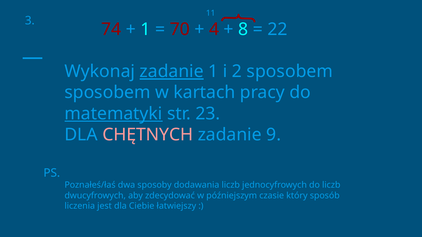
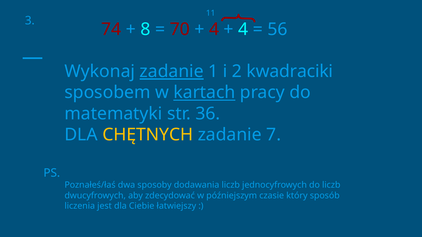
1: 1 -> 8 (145, 29)
8: 8 -> 4 (243, 29)
22: 22 -> 56 (278, 29)
2 sposobem: sposobem -> kwadraciki (290, 72)
kartach underline: none -> present (204, 93)
matematyki underline: present -> none (114, 114)
23: 23 -> 36 (208, 114)
CHĘTNYCH colour: pink -> yellow (148, 135)
9: 9 -> 7 (274, 135)
